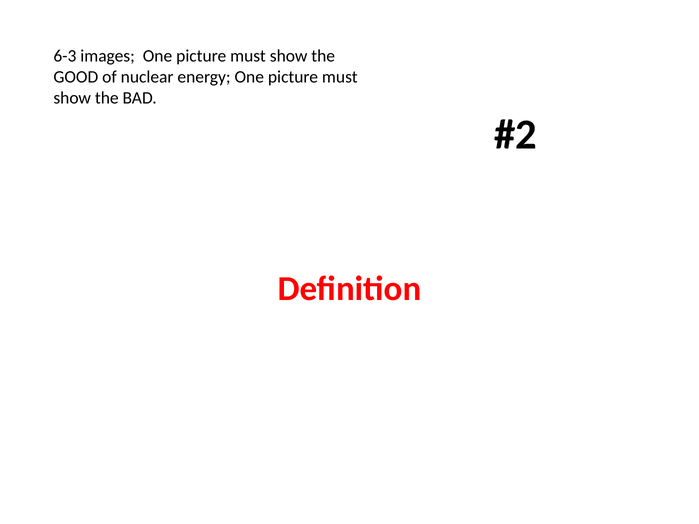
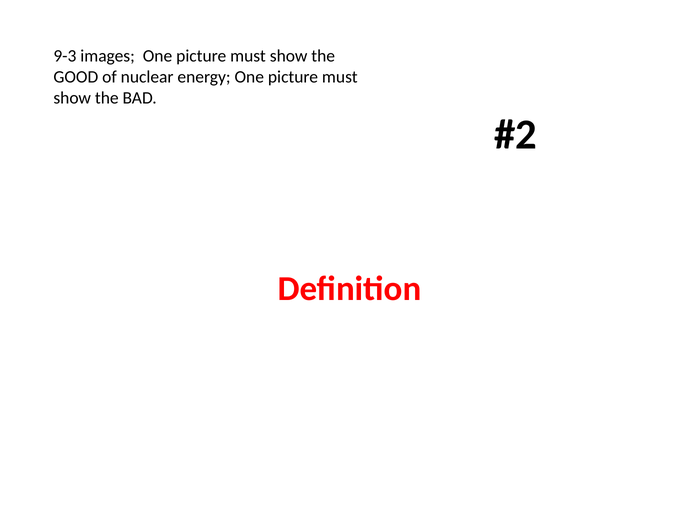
6-3: 6-3 -> 9-3 (65, 56)
